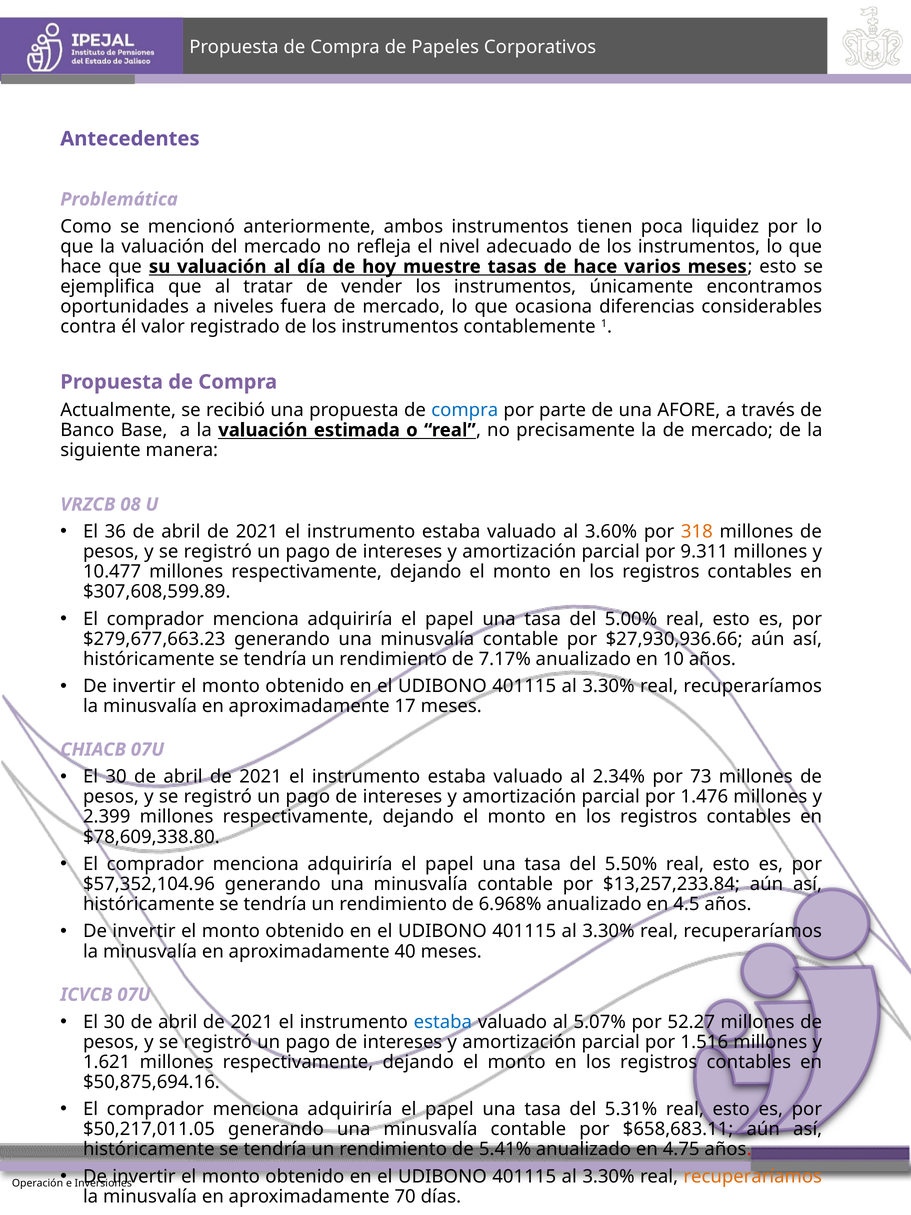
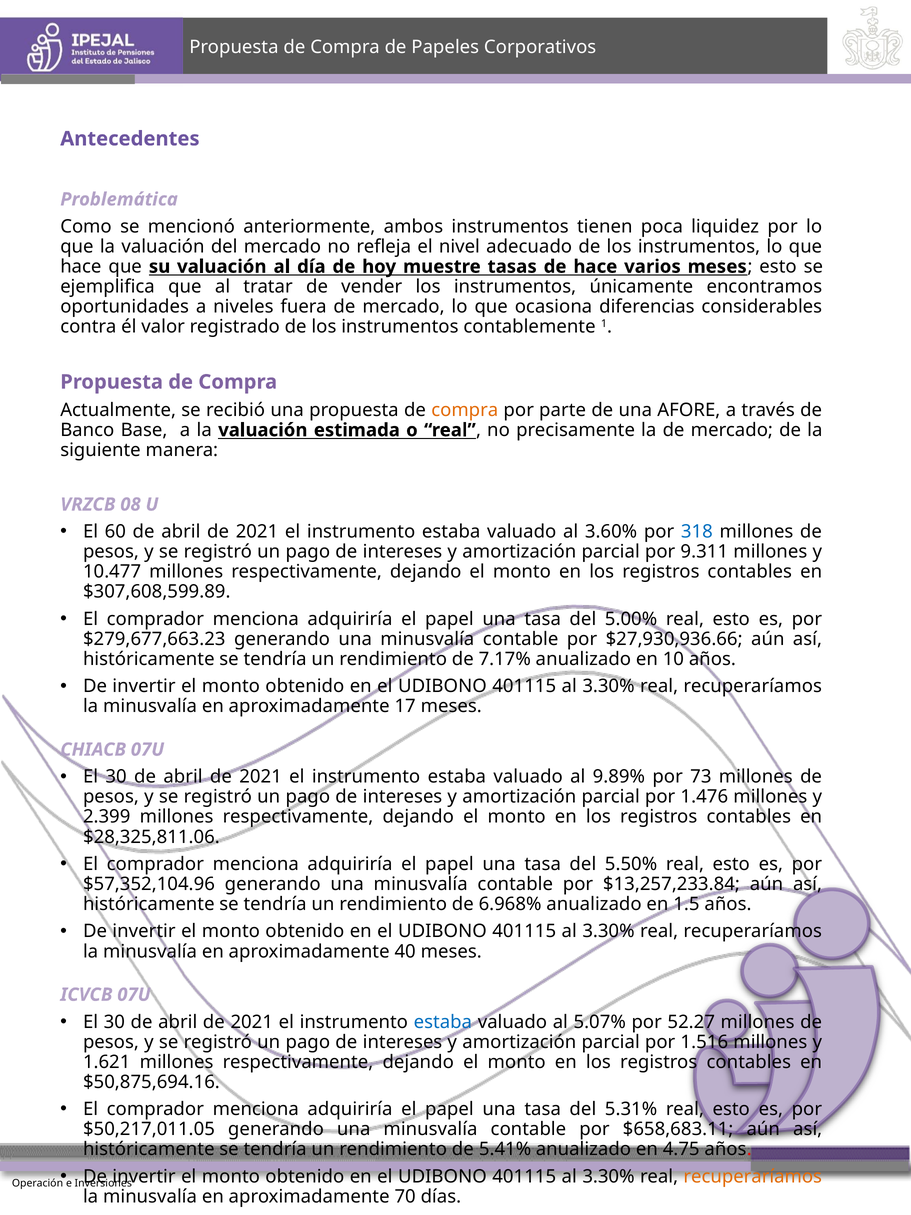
compra colour: blue -> orange (465, 410)
36: 36 -> 60 (115, 532)
318 colour: orange -> blue (697, 532)
2.34%: 2.34% -> 9.89% (619, 777)
$78,609,338.80: $78,609,338.80 -> $28,325,811.06 (151, 837)
4.5: 4.5 -> 1.5 (686, 904)
